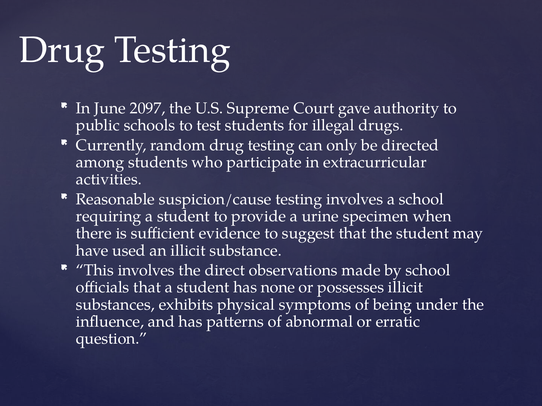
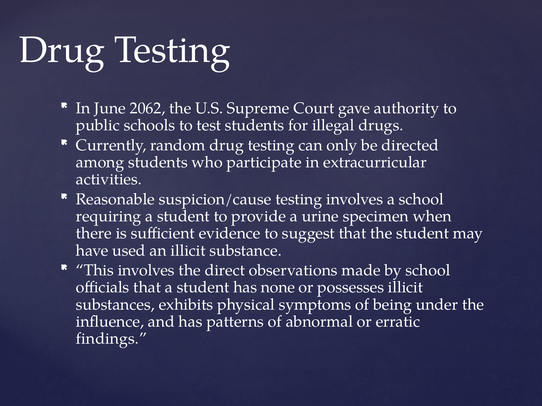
2097: 2097 -> 2062 (148, 109)
question: question -> findings (111, 339)
